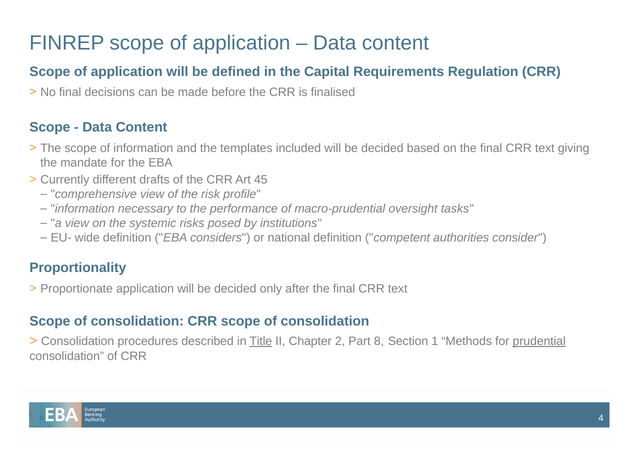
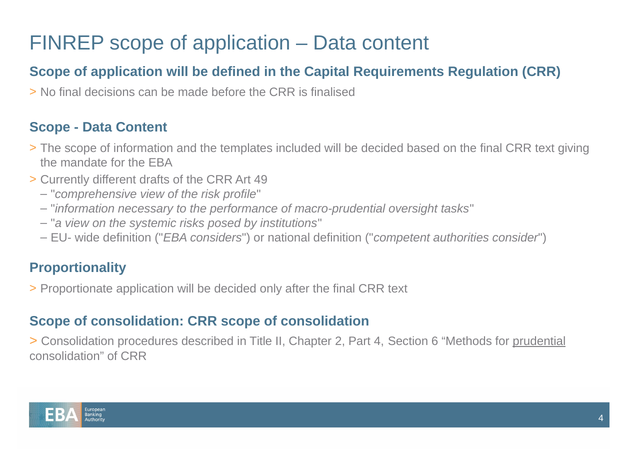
45: 45 -> 49 (261, 180)
Title underline: present -> none (261, 341)
8: 8 -> 4 (379, 341)
1: 1 -> 6 (435, 341)
